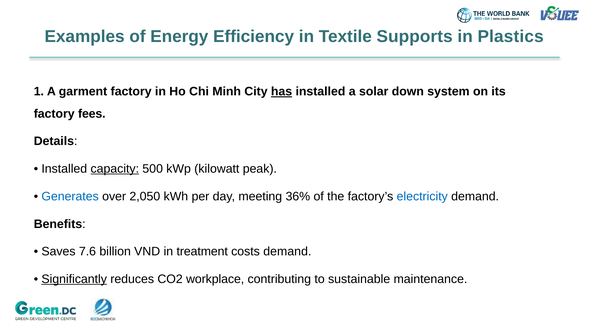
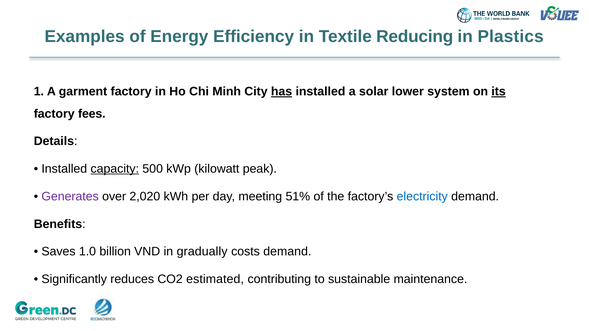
Supports: Supports -> Reducing (415, 36)
down: down -> lower (408, 92)
its underline: none -> present (499, 92)
Generates colour: blue -> purple (70, 197)
2,050: 2,050 -> 2,020 (145, 197)
36%: 36% -> 51% (298, 197)
7.6: 7.6 -> 1.0 (87, 252)
treatment: treatment -> gradually (202, 252)
Significantly underline: present -> none (74, 279)
workplace: workplace -> estimated (215, 279)
